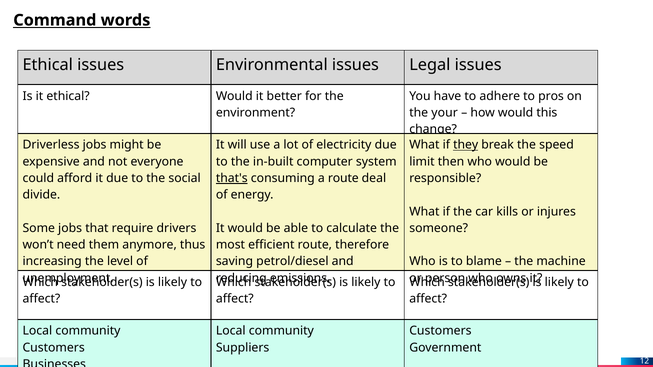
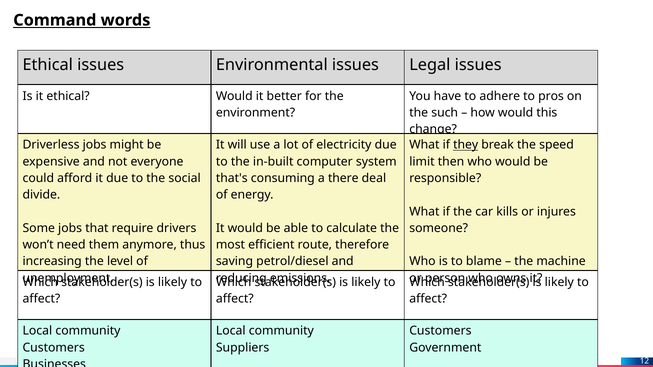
your: your -> such (445, 113)
that's underline: present -> none (232, 178)
a route: route -> there (343, 178)
